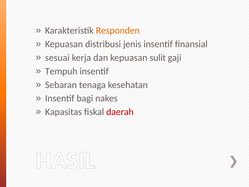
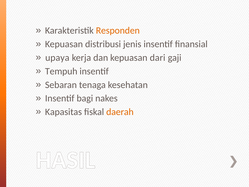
sesuai: sesuai -> upaya (57, 58)
sulit: sulit -> dari (158, 58)
daerah colour: red -> orange (120, 112)
